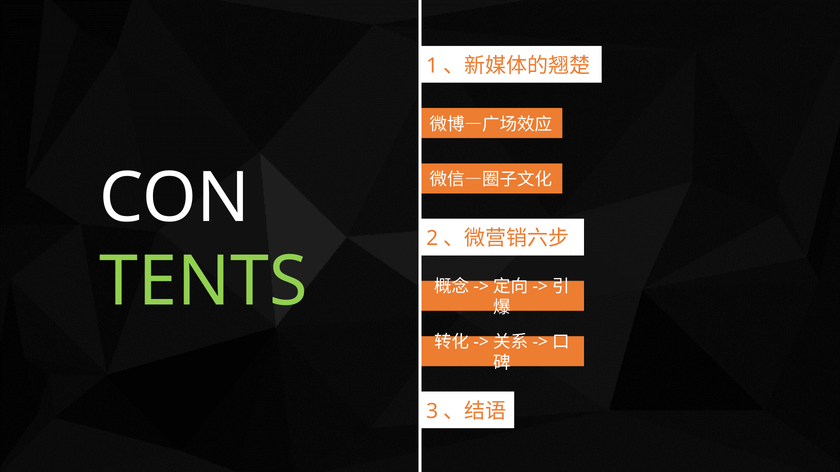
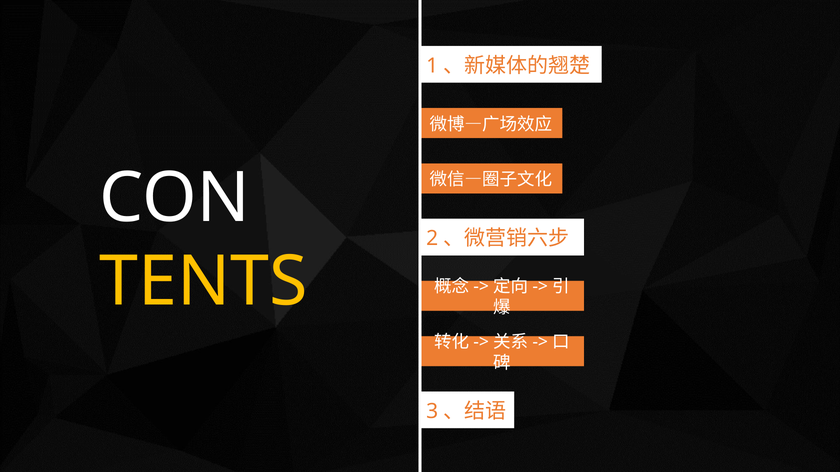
TENTS colour: light green -> yellow (204, 282)
